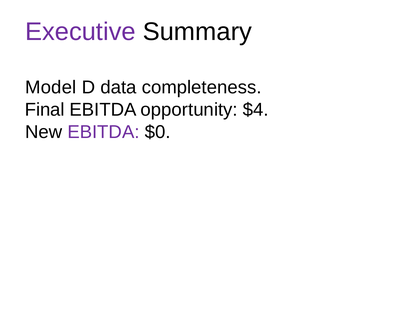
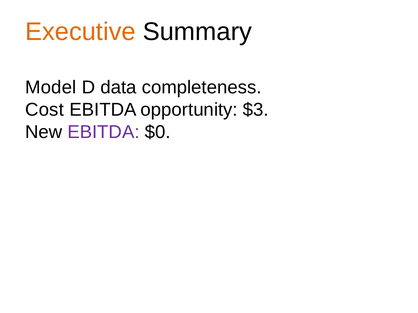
Executive colour: purple -> orange (80, 32)
Final: Final -> Cost (45, 110)
$4: $4 -> $3 (256, 110)
